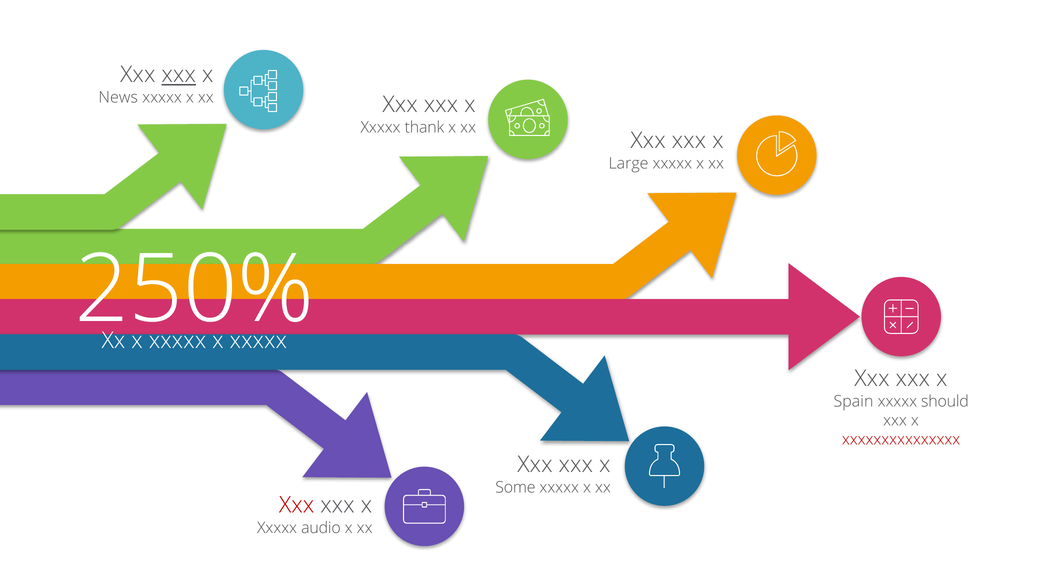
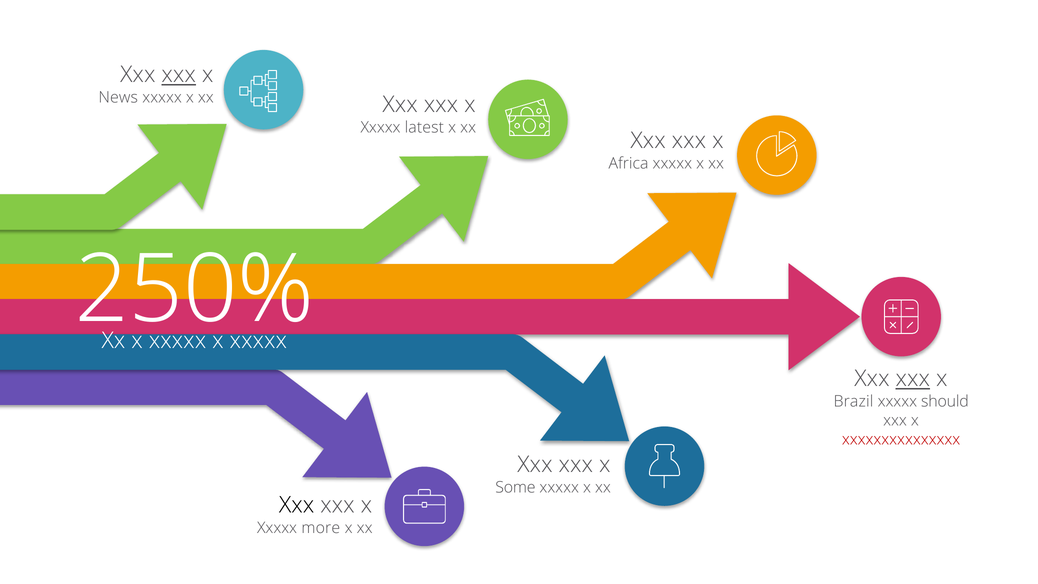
thank: thank -> latest (424, 127)
Large: Large -> Africa (629, 164)
xxx underline: none -> present (913, 379)
Spain: Spain -> Brazil (853, 401)
Xxx colour: red -> black (297, 505)
audio: audio -> more (321, 528)
